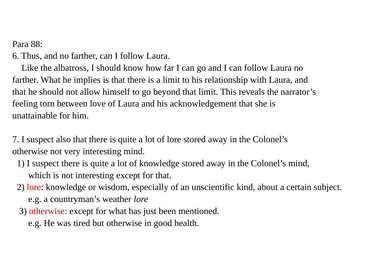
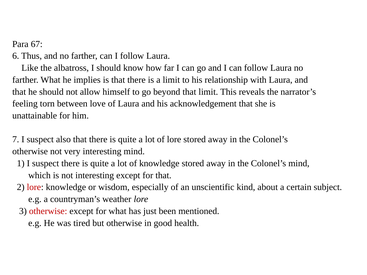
88: 88 -> 67 (37, 44)
